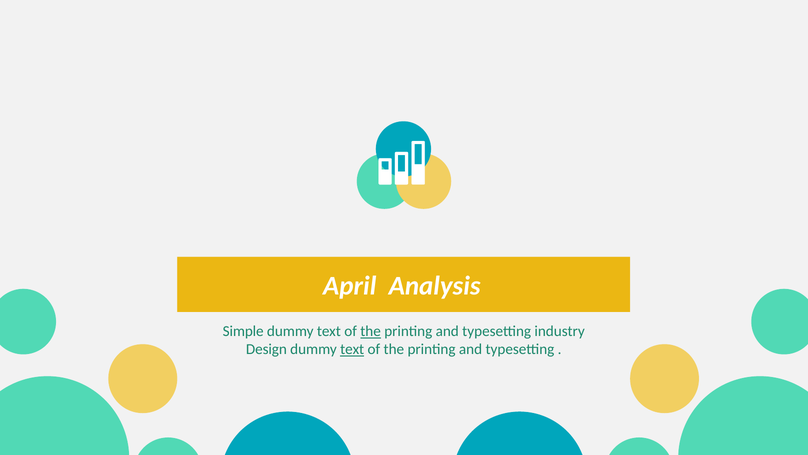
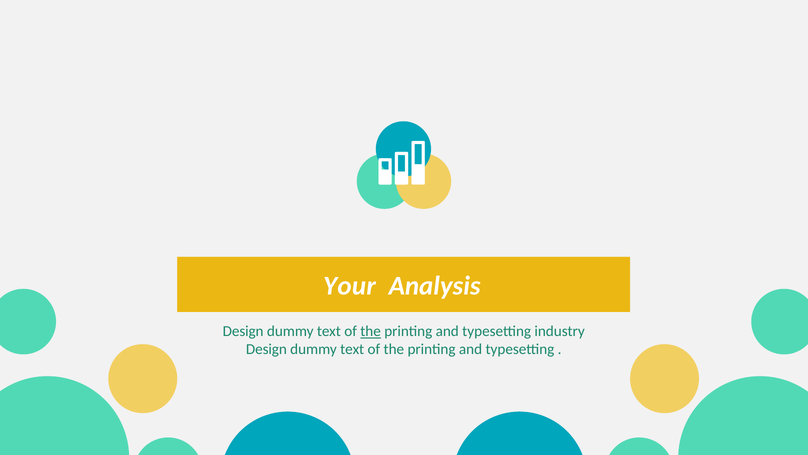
April: April -> Your (350, 286)
Simple: Simple -> Design (243, 331)
text underline: present -> none (352, 349)
